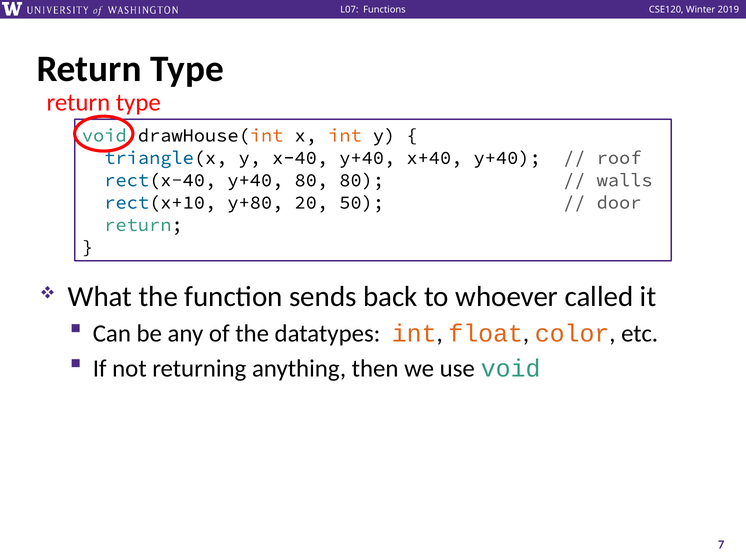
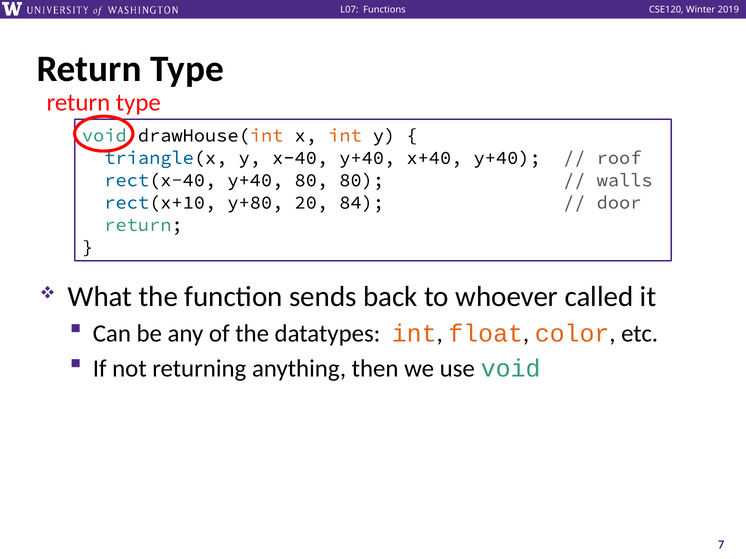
50: 50 -> 84 (362, 203)
